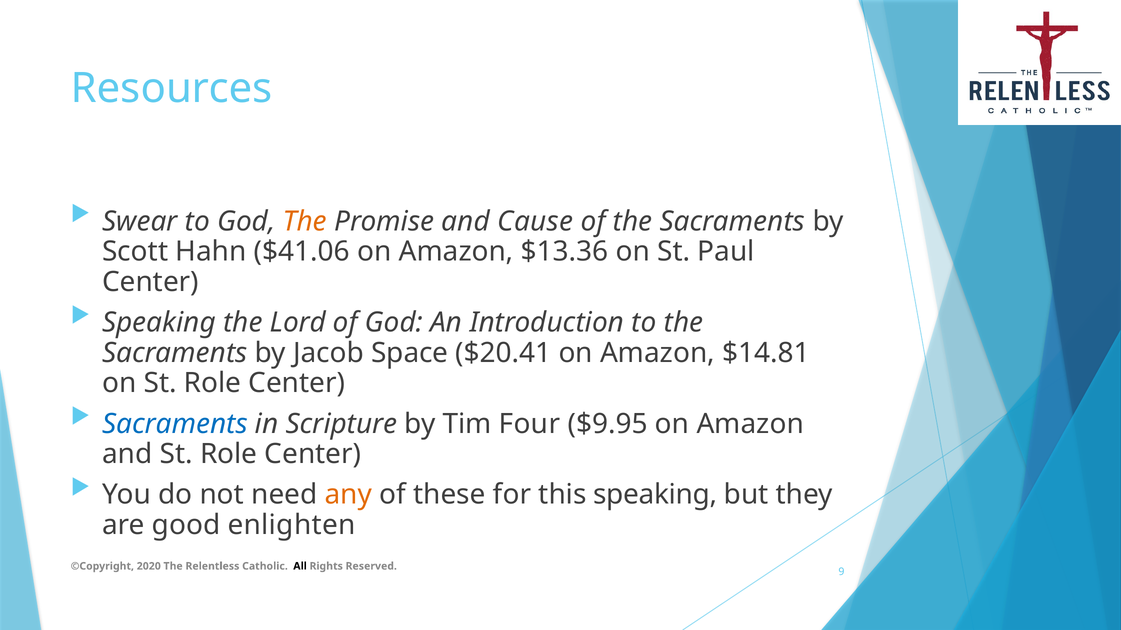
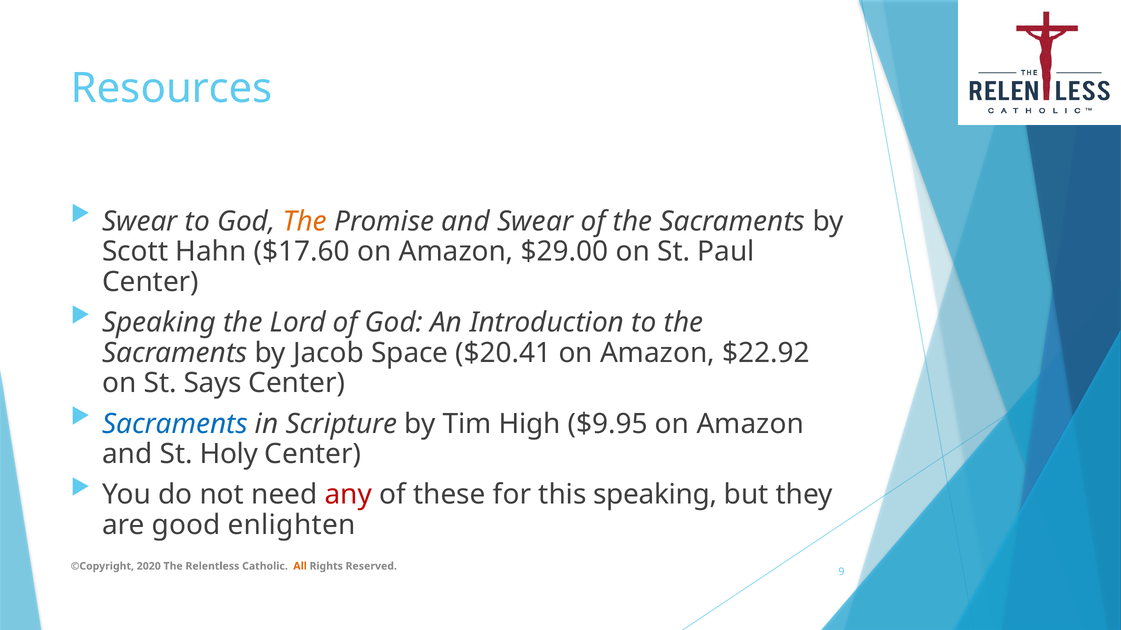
and Cause: Cause -> Swear (535, 222)
$41.06: $41.06 -> $17.60 (302, 252)
$13.36: $13.36 -> $29.00 (565, 252)
$14.81: $14.81 -> $22.92 (766, 353)
on St Role: Role -> Says (213, 383)
Four: Four -> High (530, 424)
and St Role: Role -> Holy (229, 454)
any colour: orange -> red (348, 495)
All colour: black -> orange (300, 567)
